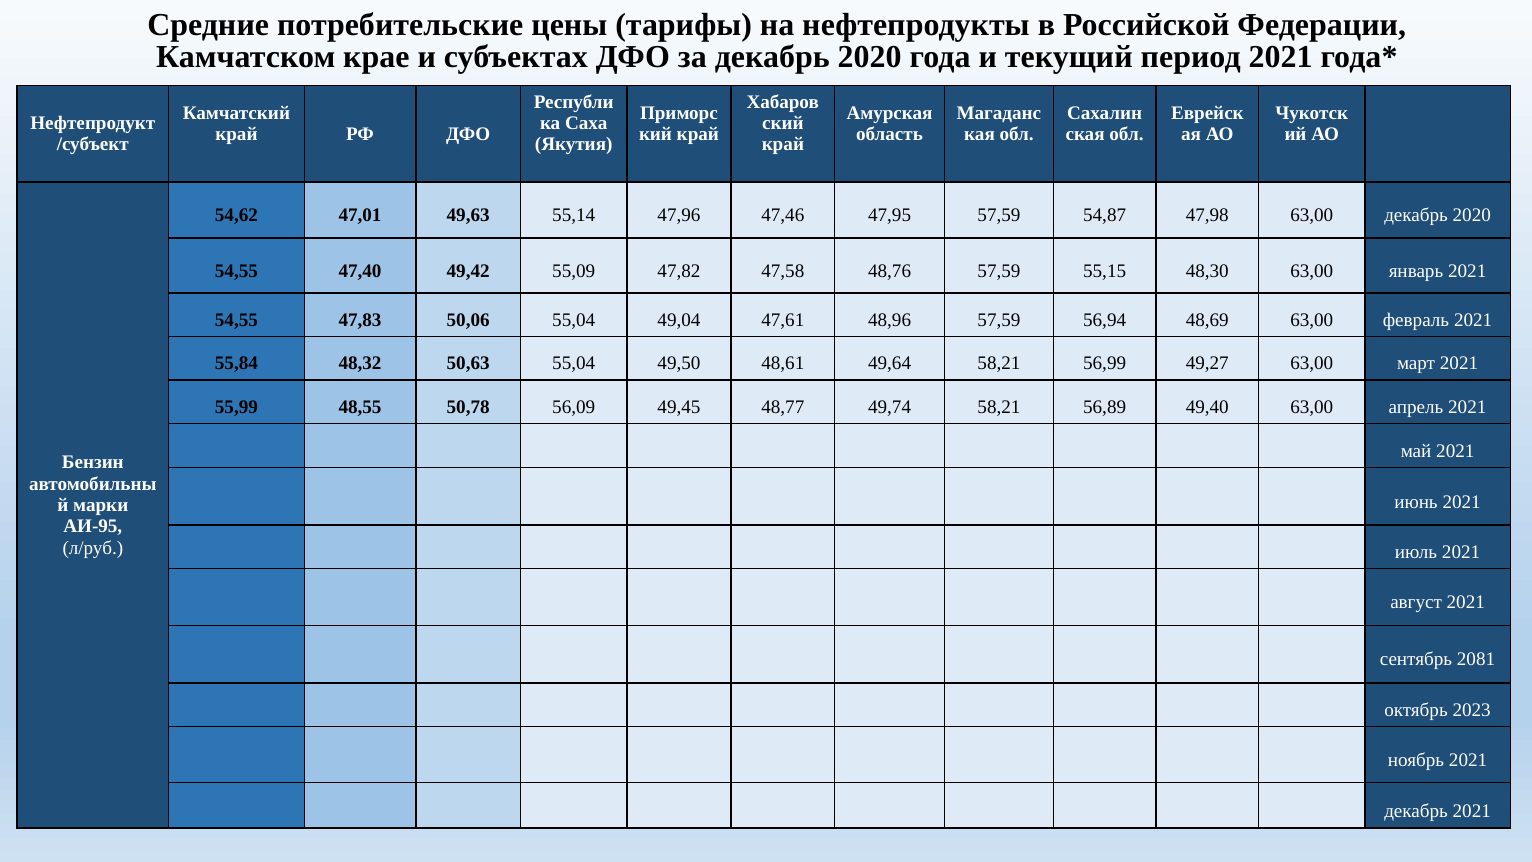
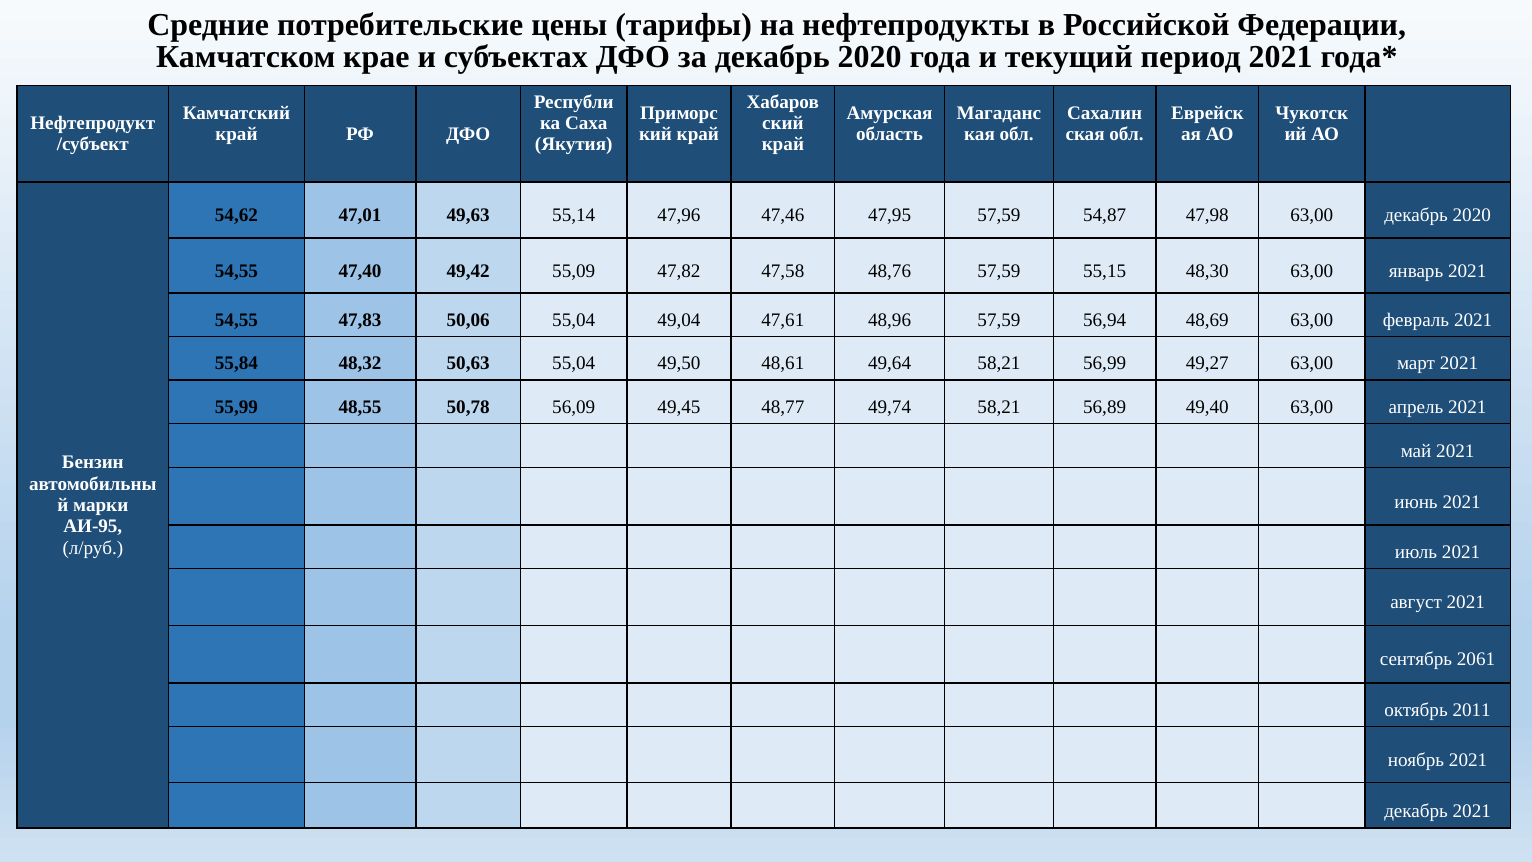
2081: 2081 -> 2061 (1476, 659)
2023: 2023 -> 2011 (1472, 710)
